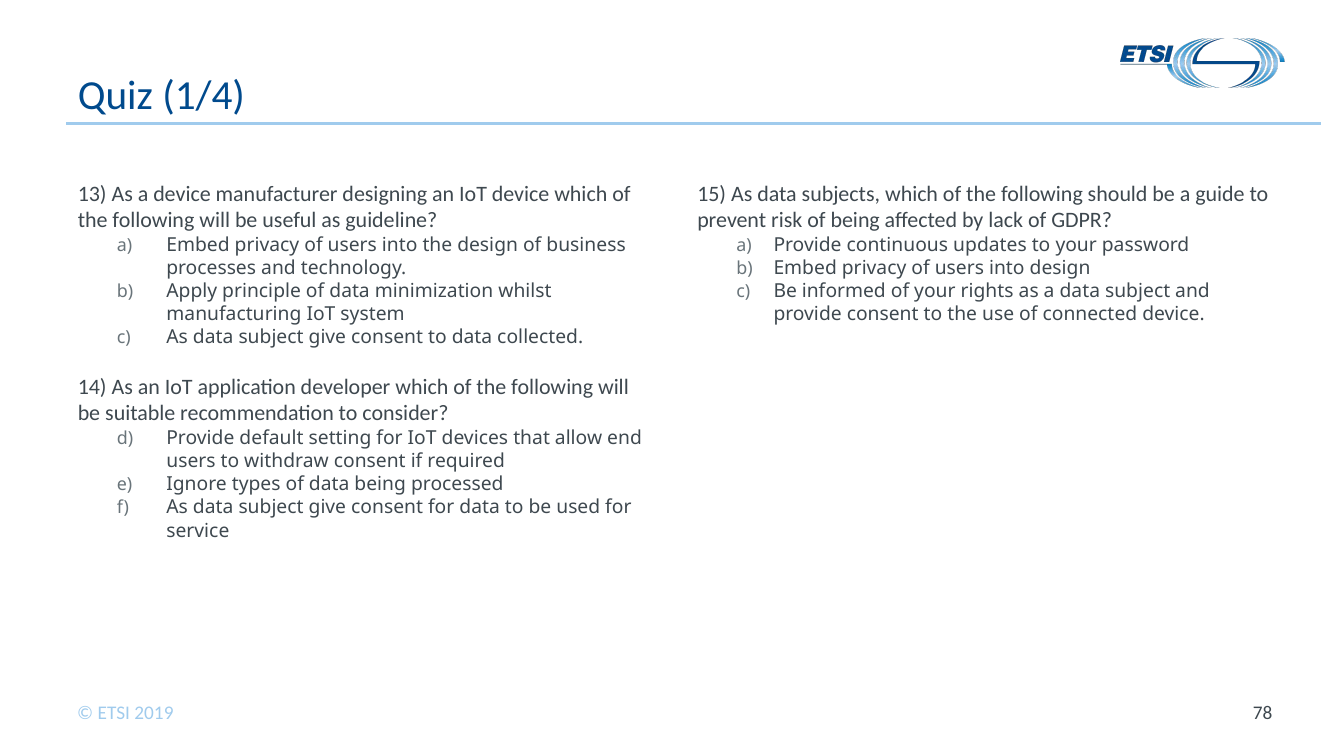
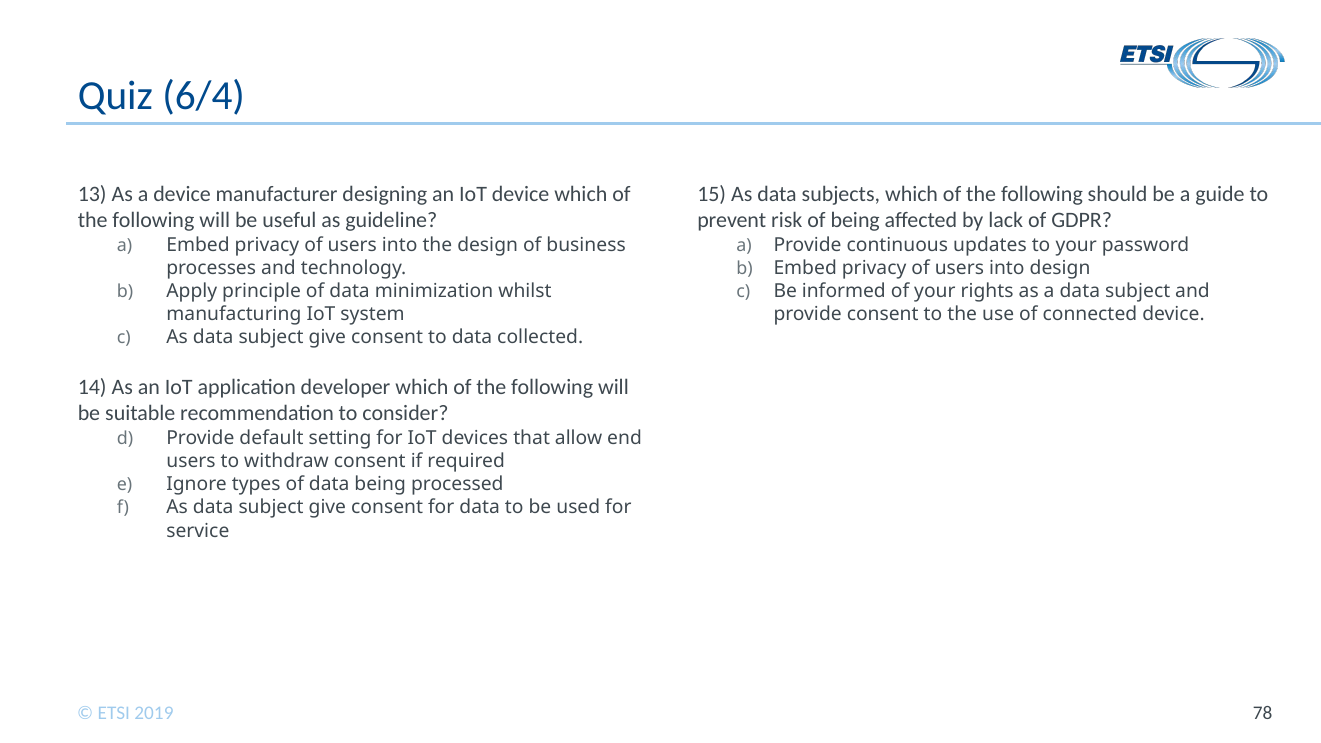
1/4: 1/4 -> 6/4 (204, 96)
